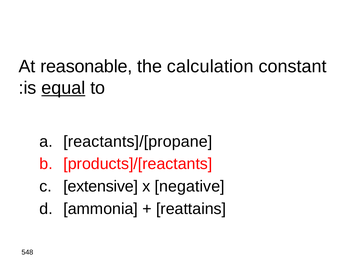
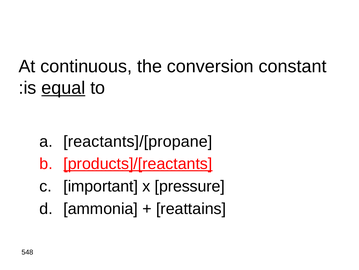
reasonable: reasonable -> continuous (86, 66)
calculation: calculation -> conversion (210, 66)
products]/[reactants underline: none -> present (138, 163)
extensive: extensive -> important (101, 186)
negative: negative -> pressure (190, 186)
